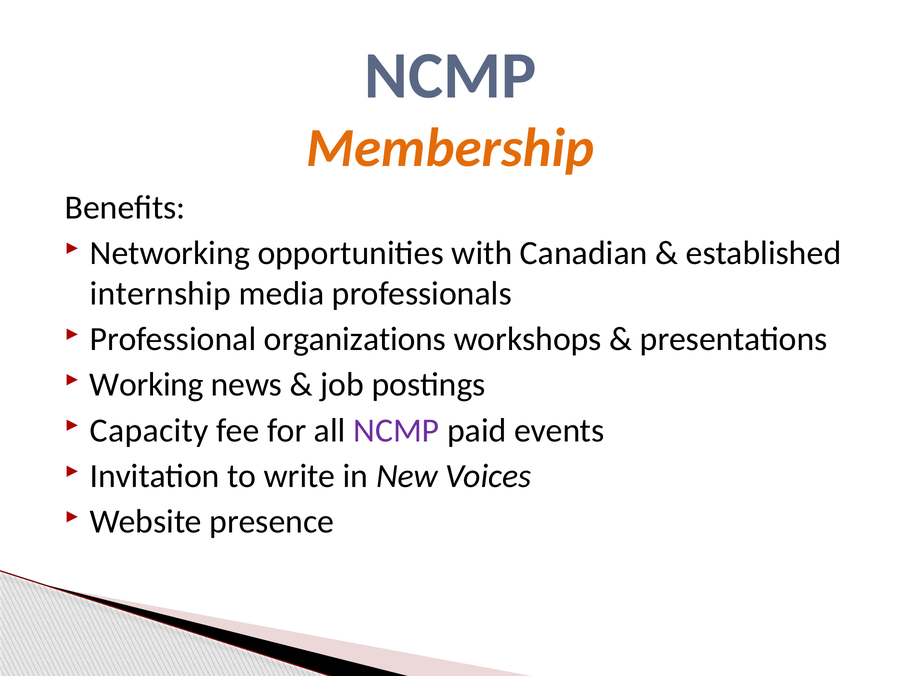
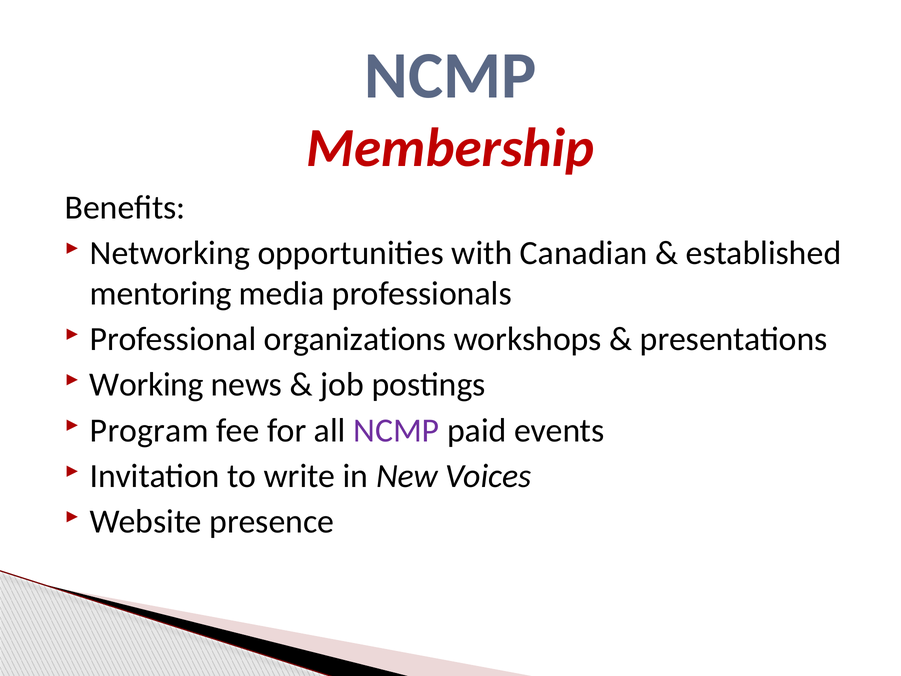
Membership colour: orange -> red (450, 148)
internship: internship -> mentoring (161, 293)
Capacity: Capacity -> Program (149, 430)
